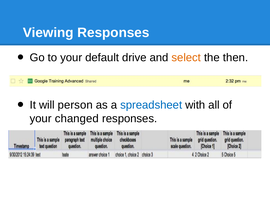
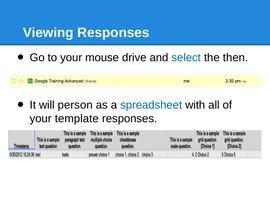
default: default -> mouse (102, 57)
select colour: orange -> blue (186, 57)
changed: changed -> template (77, 118)
